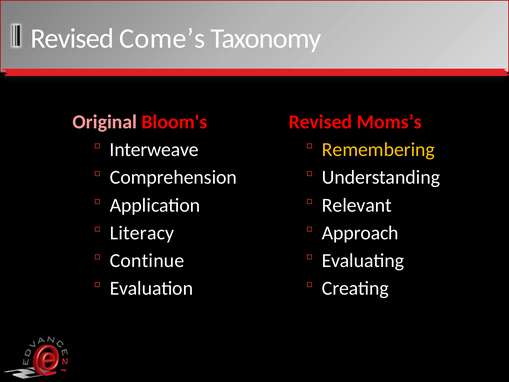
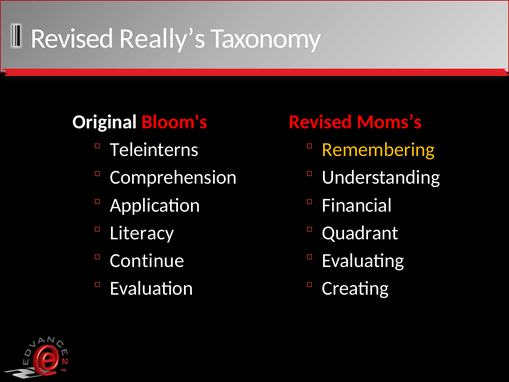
Come’s: Come’s -> Really’s (162, 38)
Original colour: pink -> white (105, 122)
Interweave: Interweave -> Teleinterns (154, 150)
Relevant: Relevant -> Financial (357, 205)
Approach: Approach -> Quadrant (360, 233)
